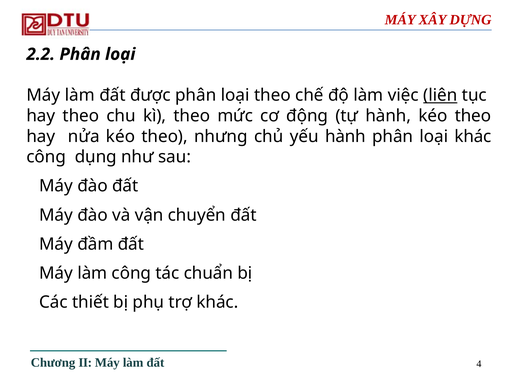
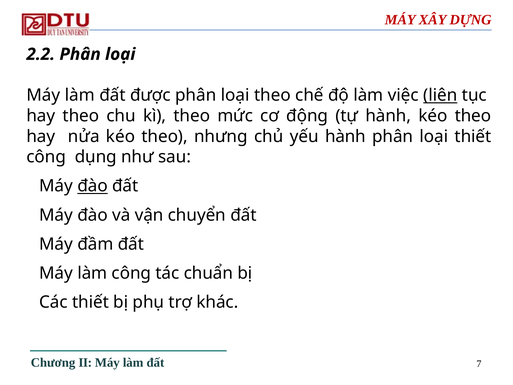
loại khác: khác -> thiết (473, 136)
đào underline: none -> present (93, 186)
4: 4 -> 7 (479, 364)
